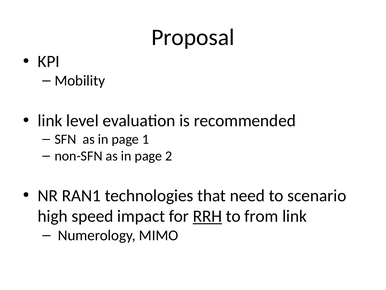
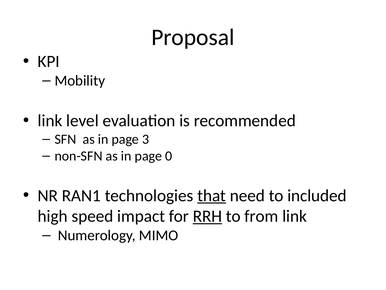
1: 1 -> 3 (146, 139)
2: 2 -> 0 (169, 156)
that underline: none -> present (212, 195)
scenario: scenario -> included (317, 195)
